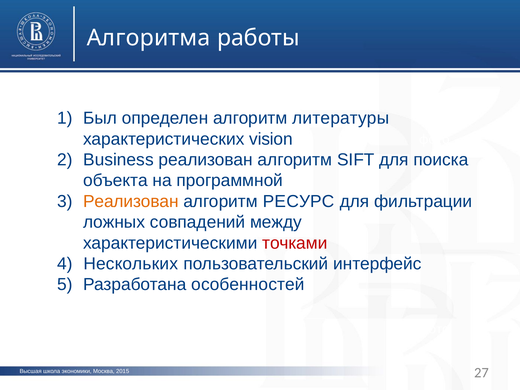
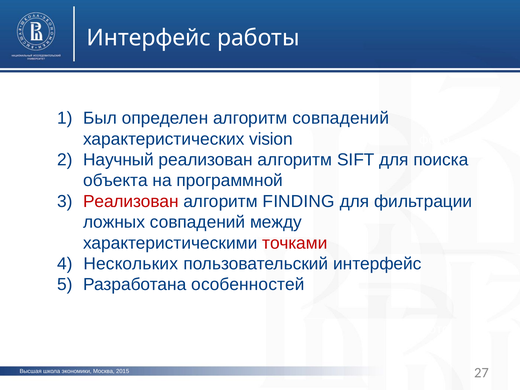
Алгоритма: Алгоритма -> Интерфейс (149, 38)
алгоритм литературы: литературы -> совпадений (341, 118)
Business: Business -> Научный (118, 160)
Реализован colour: orange -> red (131, 201)
РЕСУРС: РЕСУРС -> FINDING (299, 201)
